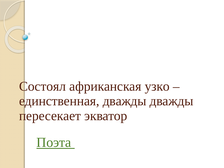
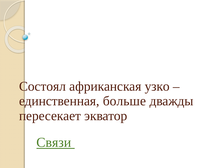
единственная дважды: дважды -> больше (124, 101)
Поэта: Поэта -> Связи (54, 142)
